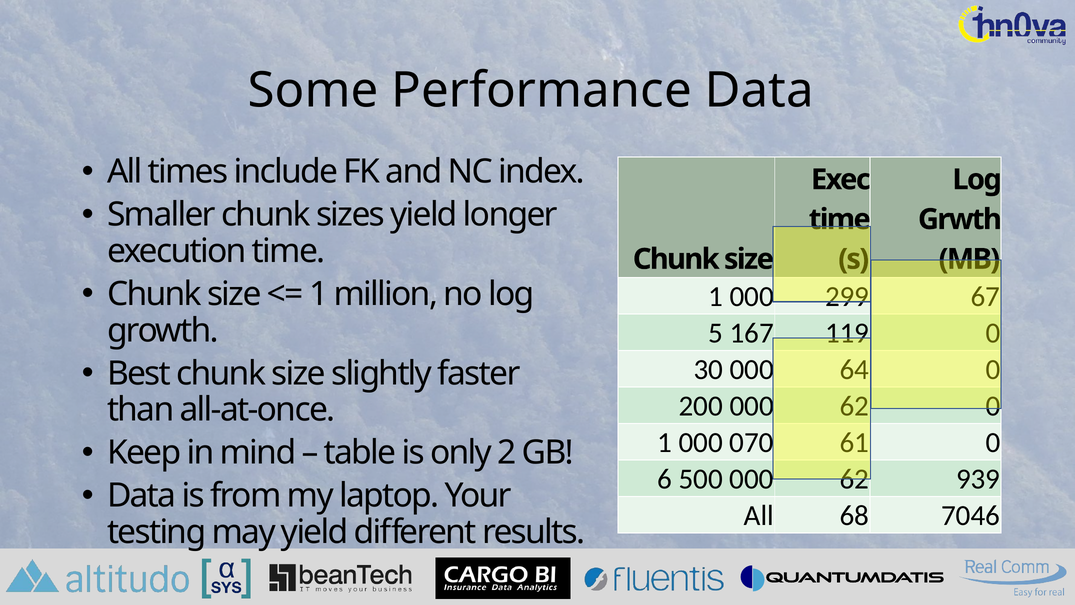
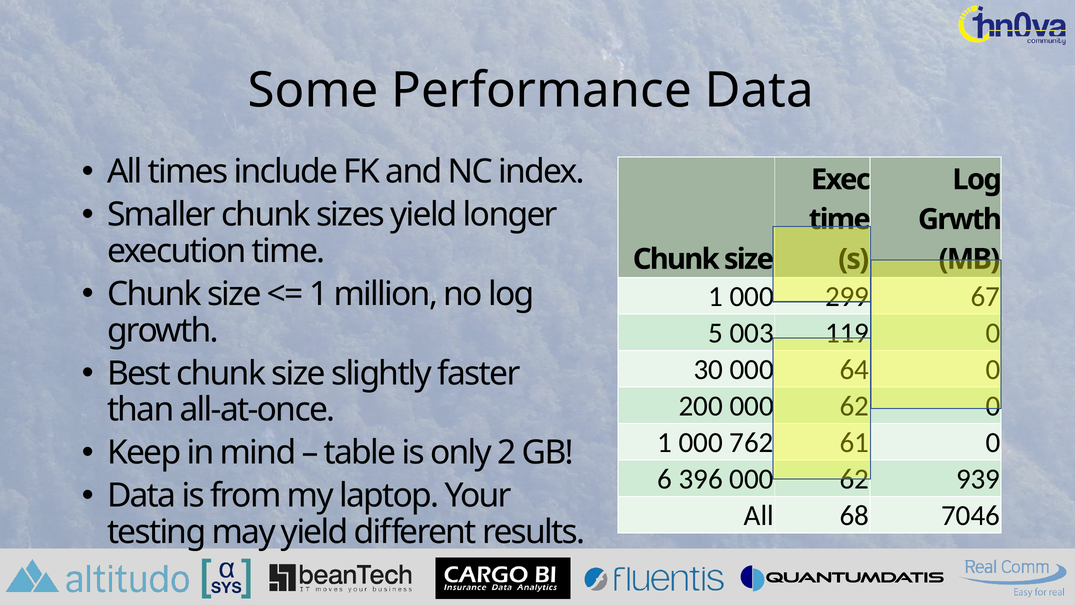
167: 167 -> 003 (752, 333)
070: 070 -> 762 (752, 442)
500: 500 -> 396 (701, 479)
